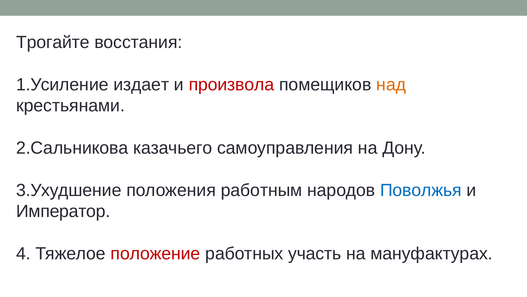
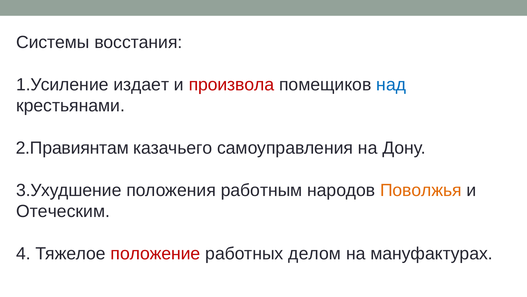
Трогайте: Трогайте -> Системы (53, 42)
над colour: orange -> blue (391, 84)
2.Сальникова: 2.Сальникова -> 2.Правиянтам (72, 148)
Поволжья colour: blue -> orange (421, 190)
Император: Император -> Отеческим (63, 211)
участь: участь -> делом (315, 253)
